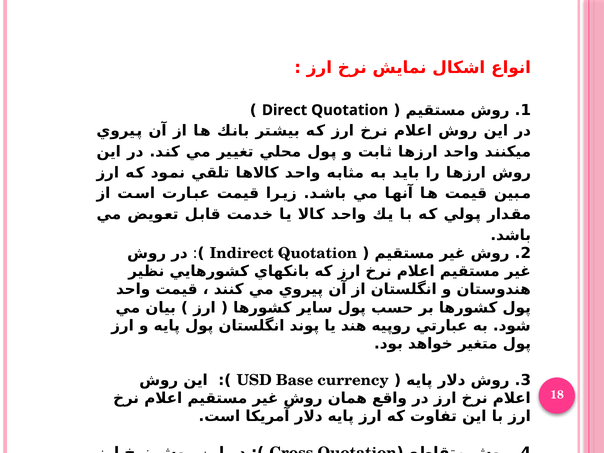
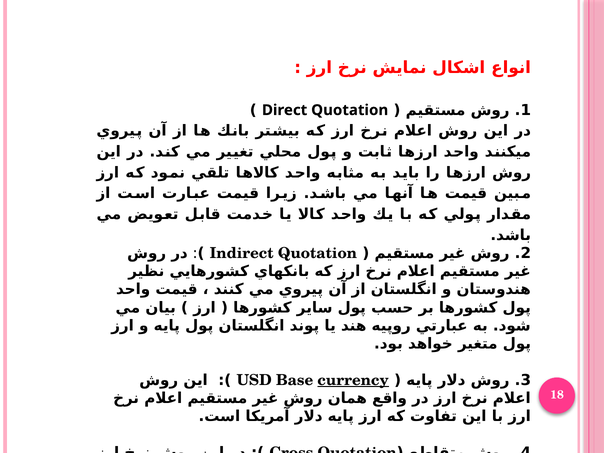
currency underline: none -> present (353, 380)
